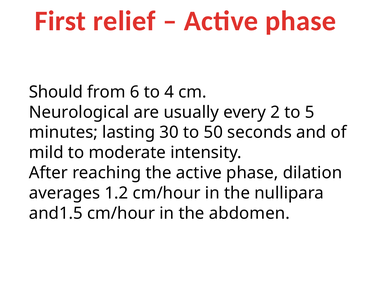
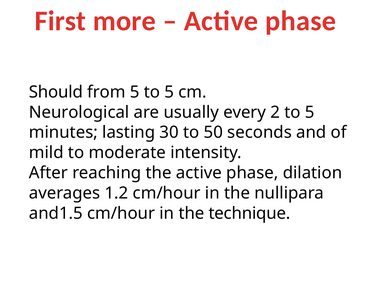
relief: relief -> more (124, 21)
from 6: 6 -> 5 (135, 92)
4: 4 -> 5 (169, 92)
abdomen: abdomen -> technique (249, 213)
